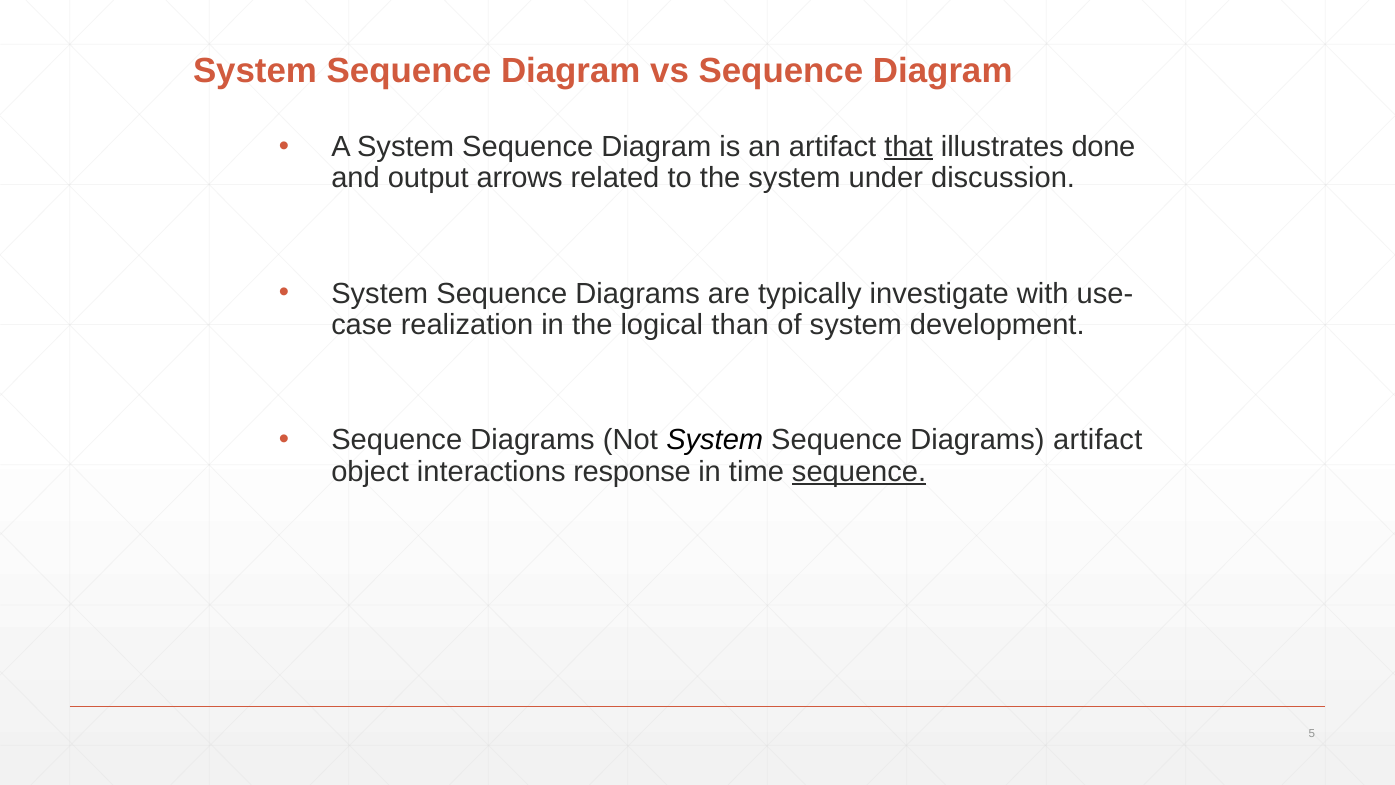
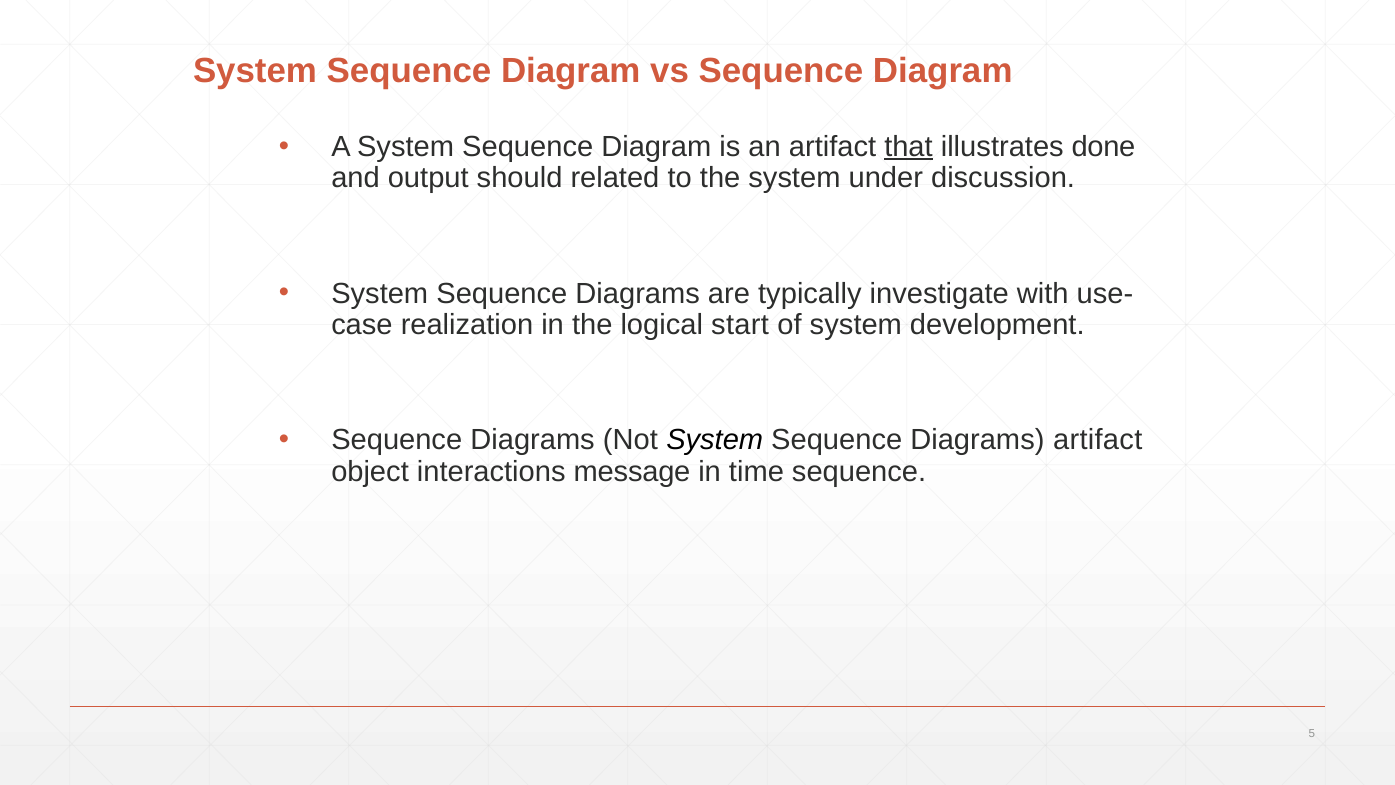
arrows: arrows -> should (520, 178)
than: than -> start (740, 325)
response: response -> message (632, 471)
sequence underline: present -> none (859, 471)
